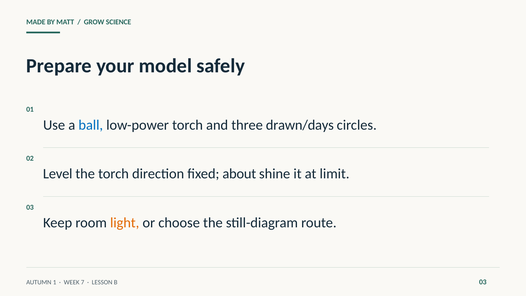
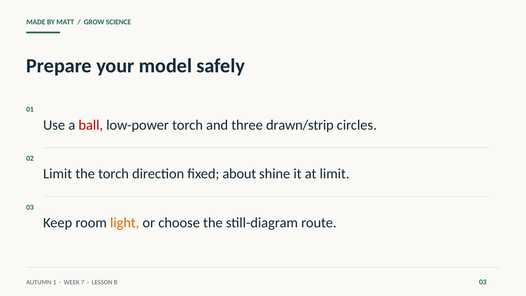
ball colour: blue -> red (91, 125)
drawn/days: drawn/days -> drawn/strip (300, 125)
Level: Level -> Limit (58, 174)
